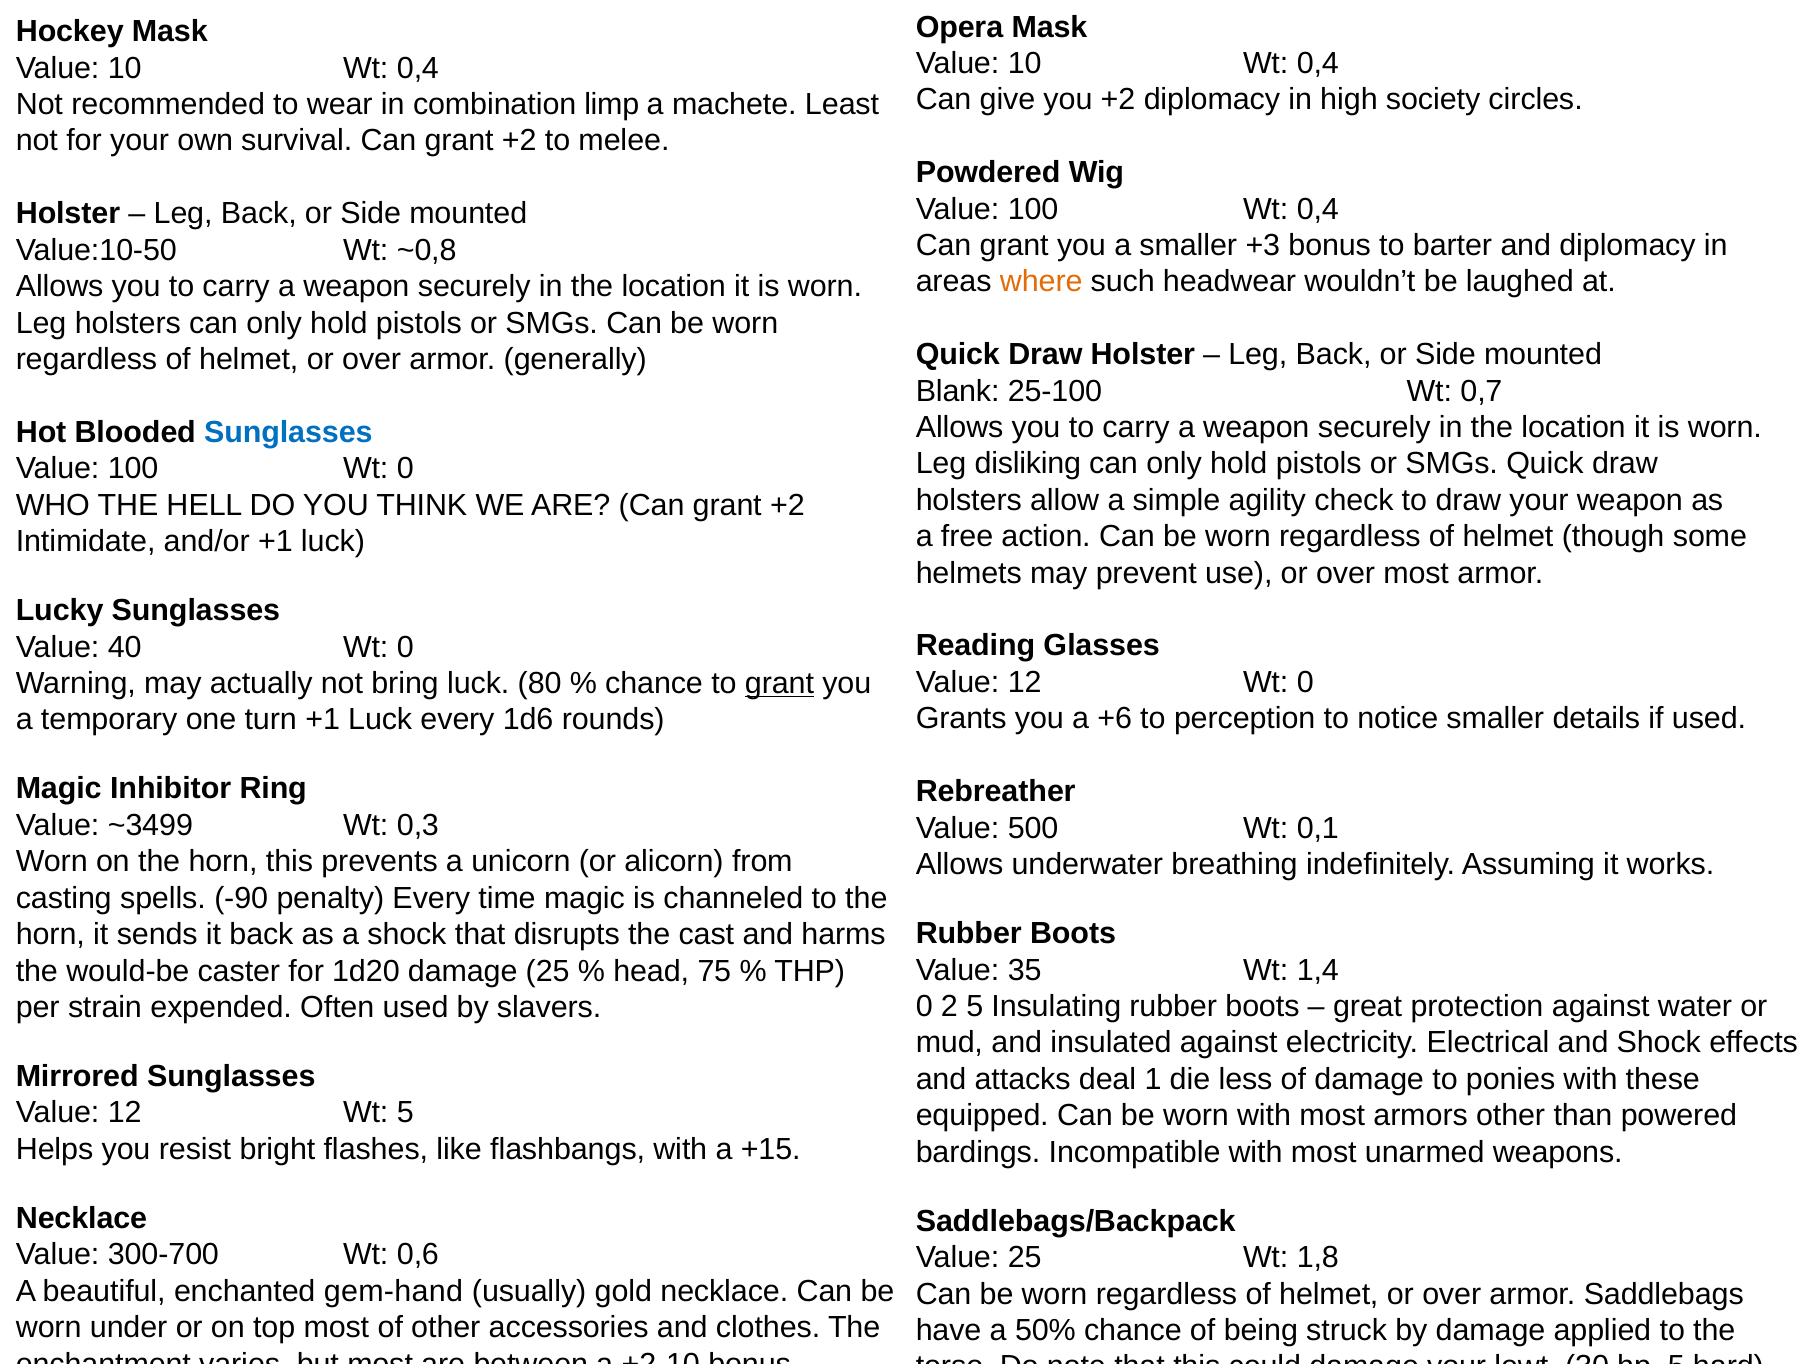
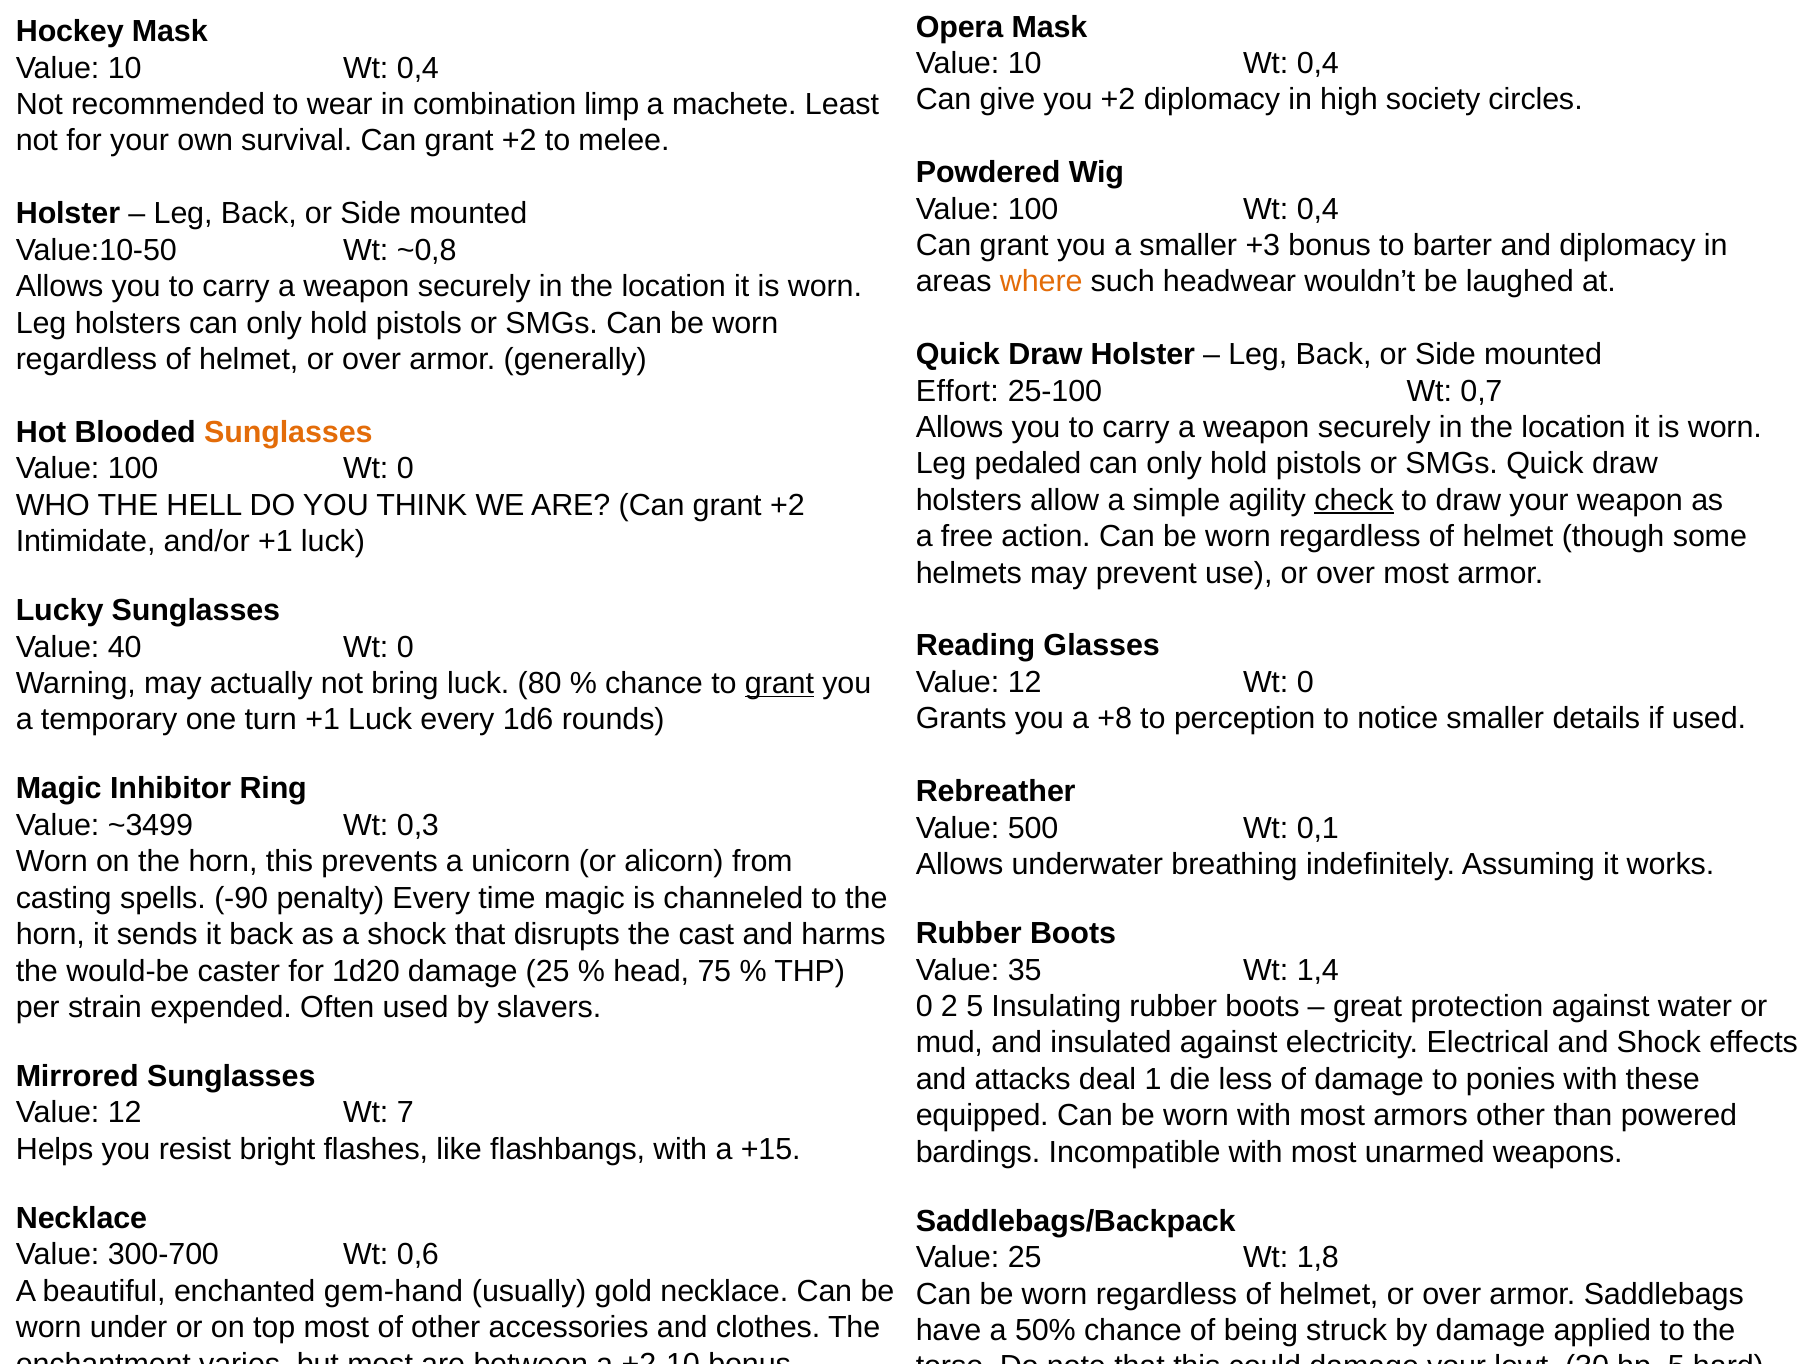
Blank: Blank -> Effort (957, 391)
Sunglasses colour: blue -> orange (288, 432)
disliking: disliking -> pedaled (1028, 464)
check underline: none -> present (1354, 500)
+6: +6 -> +8 (1115, 719)
Wt 5: 5 -> 7 (405, 1113)
